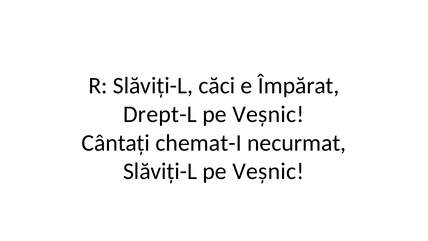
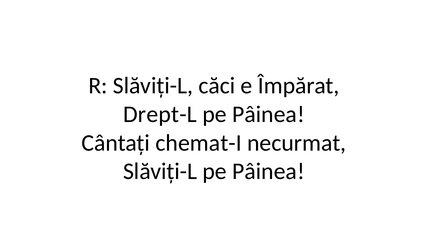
Veșnic: Veșnic -> Pâinea (268, 114)
Slăviți-L pe Veșnic: Veșnic -> Pâinea (268, 171)
